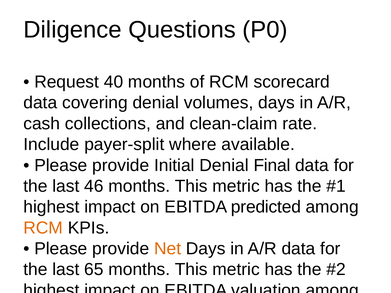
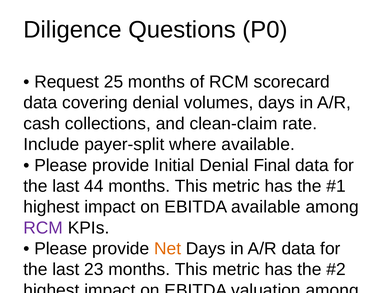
40: 40 -> 25 (114, 82)
46: 46 -> 44 (94, 186)
EBITDA predicted: predicted -> available (266, 207)
RCM colour: orange -> purple (43, 228)
65: 65 -> 23 (94, 270)
